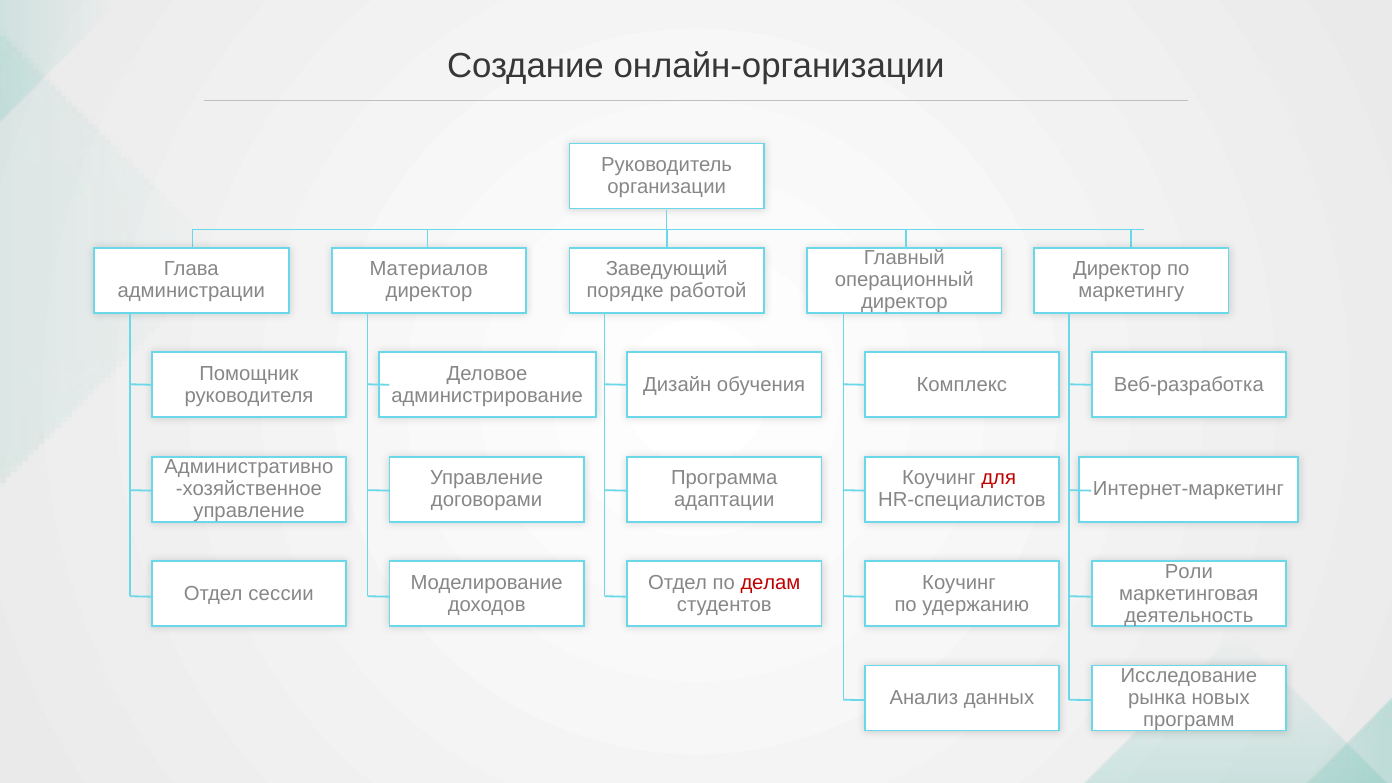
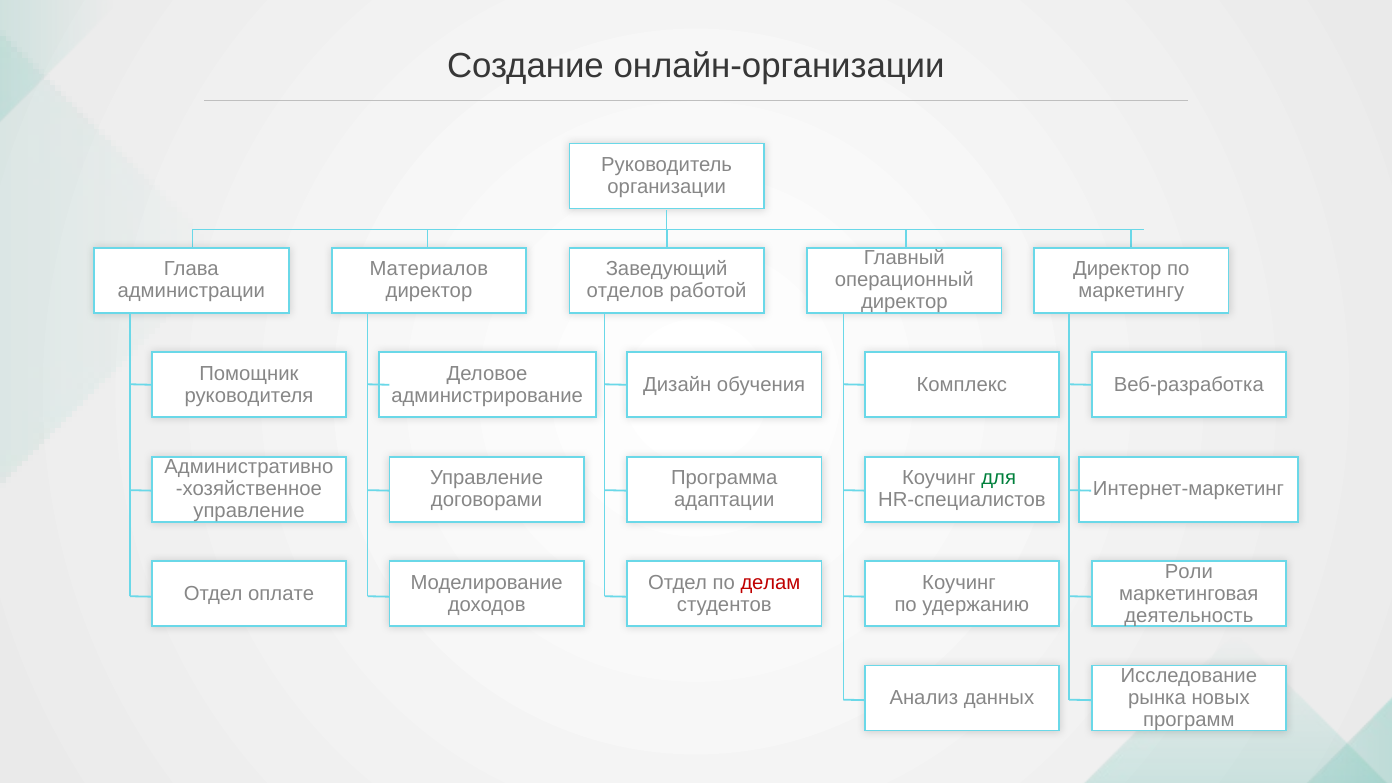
порядке: порядке -> отделов (625, 291)
для colour: red -> green (999, 478)
сессии: сессии -> оплате (281, 593)
